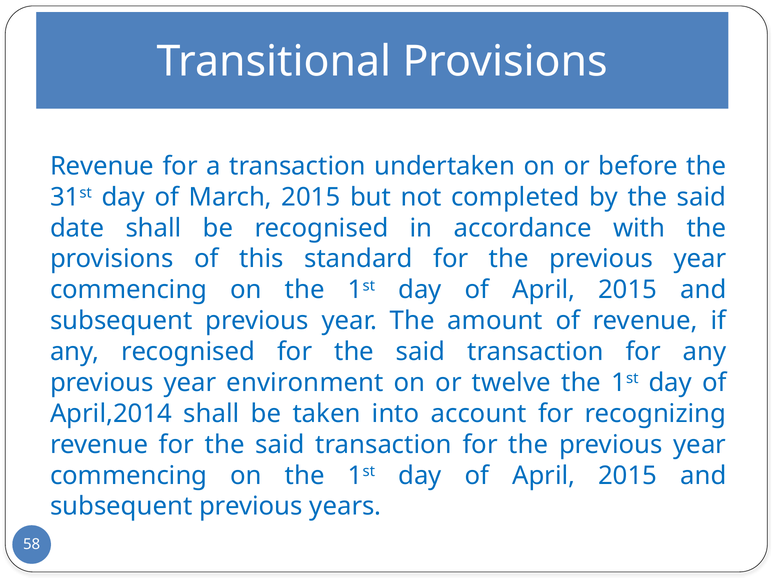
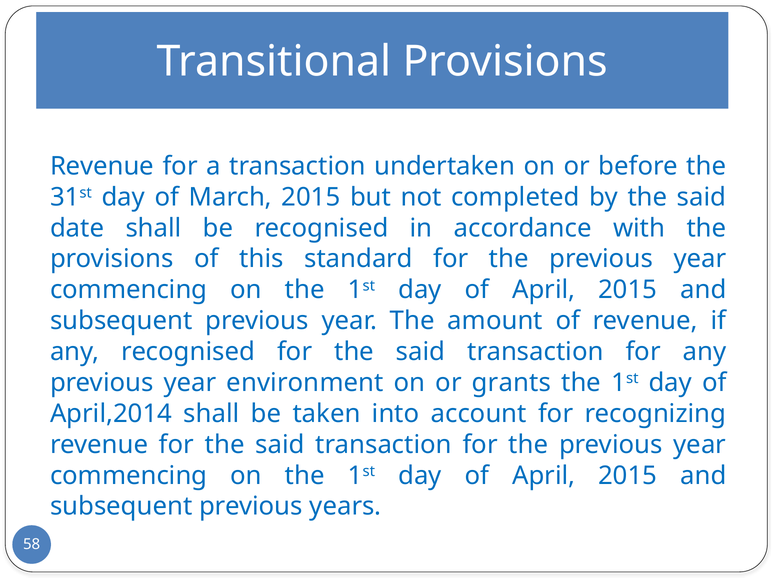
twelve: twelve -> grants (511, 383)
